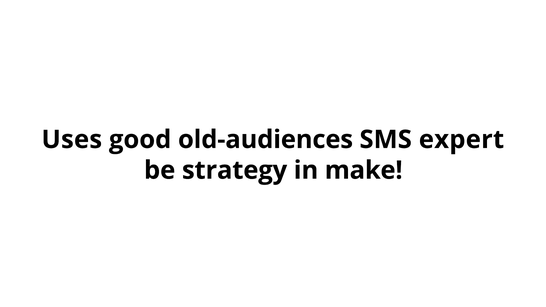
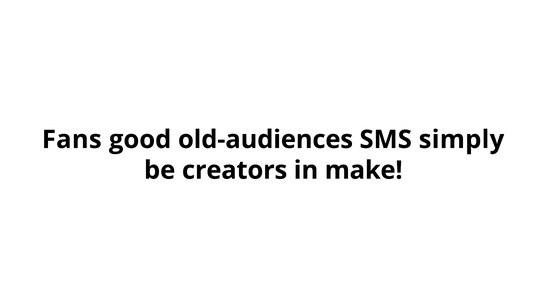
Uses: Uses -> Fans (72, 140)
expert: expert -> simply (461, 140)
strategy: strategy -> creators (235, 170)
